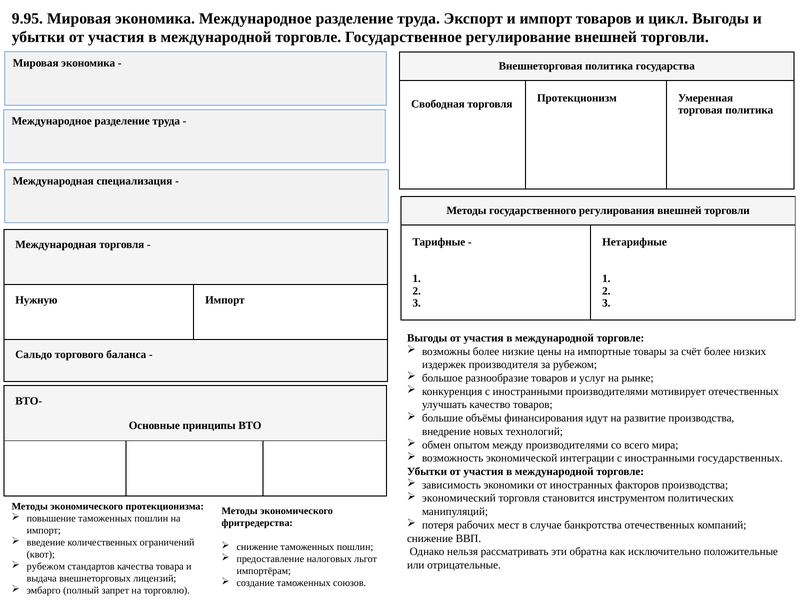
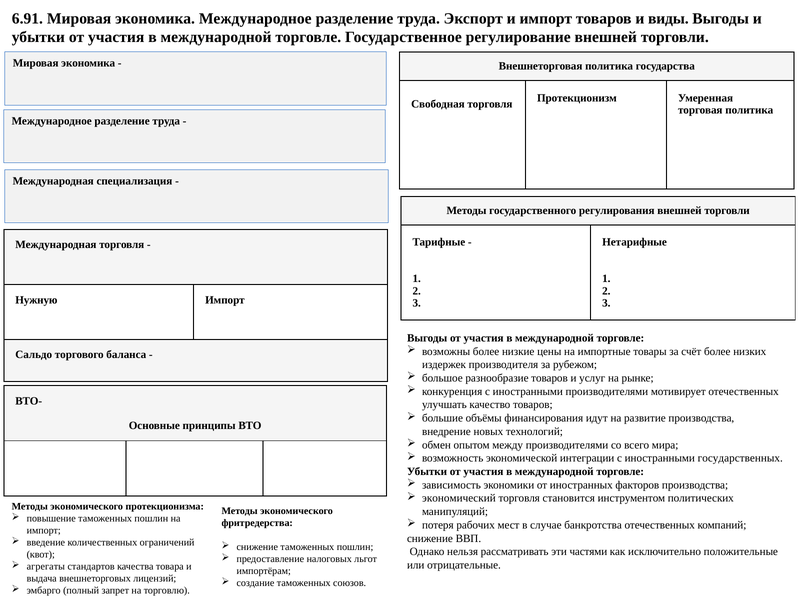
9.95: 9.95 -> 6.91 (27, 18)
цикл: цикл -> виды (668, 18)
обратна: обратна -> частями (588, 552)
рубежом: рубежом -> агрегаты (46, 566)
